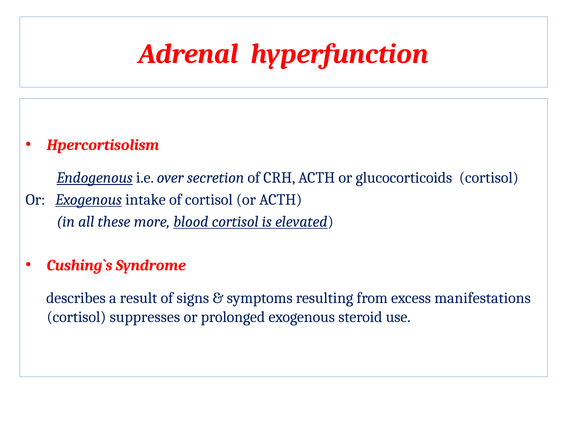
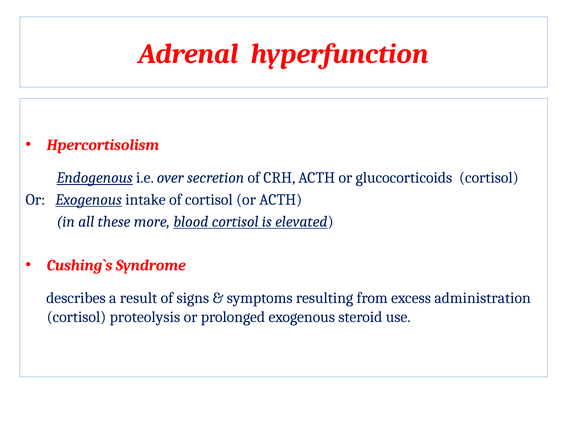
manifestations: manifestations -> administration (483, 298)
suppresses: suppresses -> proteolysis (145, 317)
